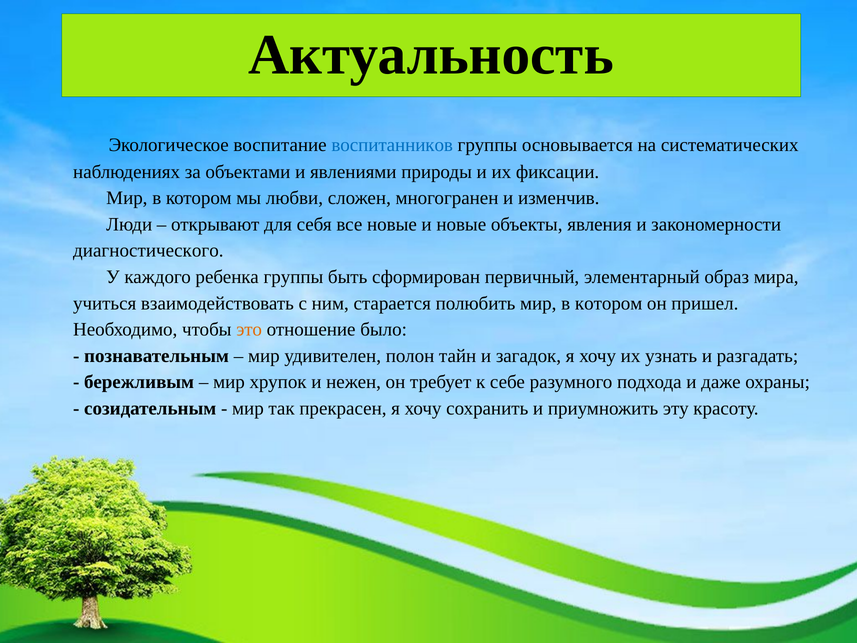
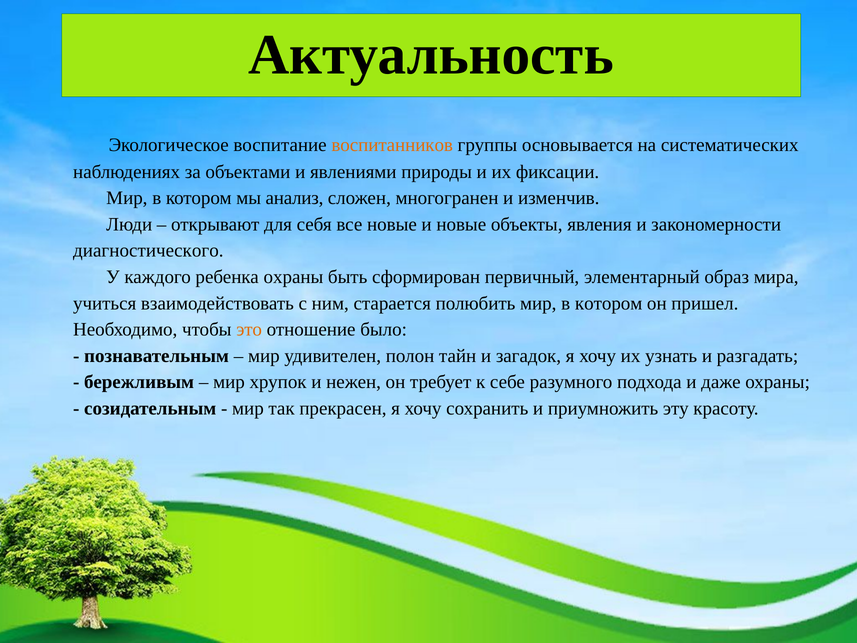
воспитанников colour: blue -> orange (392, 145)
любви: любви -> анализ (294, 198)
ребенка группы: группы -> охраны (293, 277)
